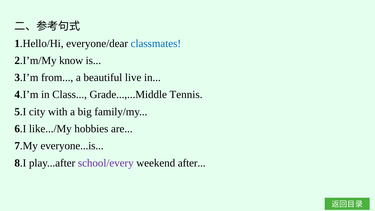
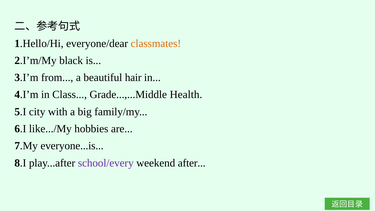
classmates colour: blue -> orange (156, 43)
know: know -> black (71, 60)
live: live -> hair (133, 78)
Tennis: Tennis -> Health (186, 95)
